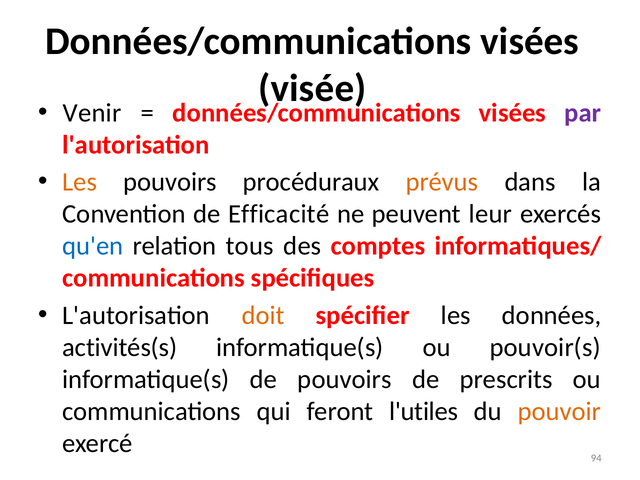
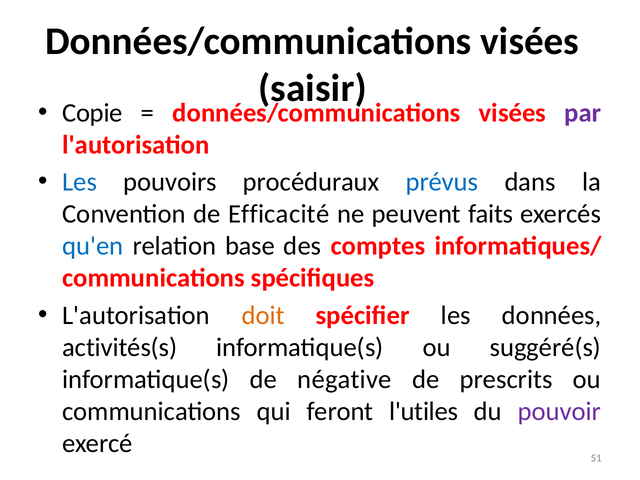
visée: visée -> saisir (312, 88)
Venir: Venir -> Copie (92, 113)
Les colour: orange -> blue (80, 182)
prévus colour: orange -> blue (442, 182)
leur: leur -> faits (491, 214)
tous: tous -> base (250, 246)
pouvoir(s: pouvoir(s -> suggéré(s (545, 347)
de pouvoirs: pouvoirs -> négative (344, 379)
pouvoir colour: orange -> purple (559, 411)
94: 94 -> 51 (596, 458)
